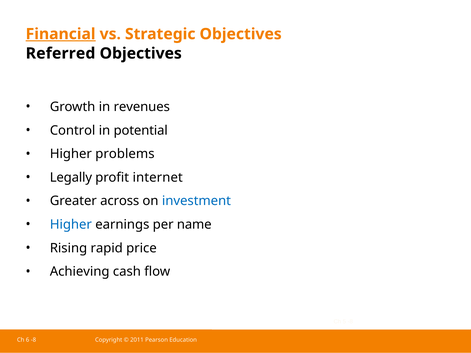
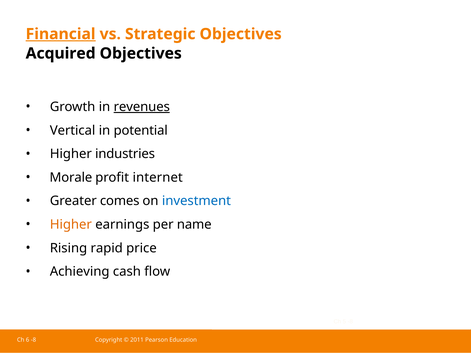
Referred: Referred -> Acquired (61, 53)
revenues underline: none -> present (142, 107)
Control: Control -> Vertical (73, 130)
problems: problems -> industries (125, 154)
Legally: Legally -> Morale (71, 178)
across: across -> comes (120, 201)
Higher colour: blue -> orange (71, 225)
